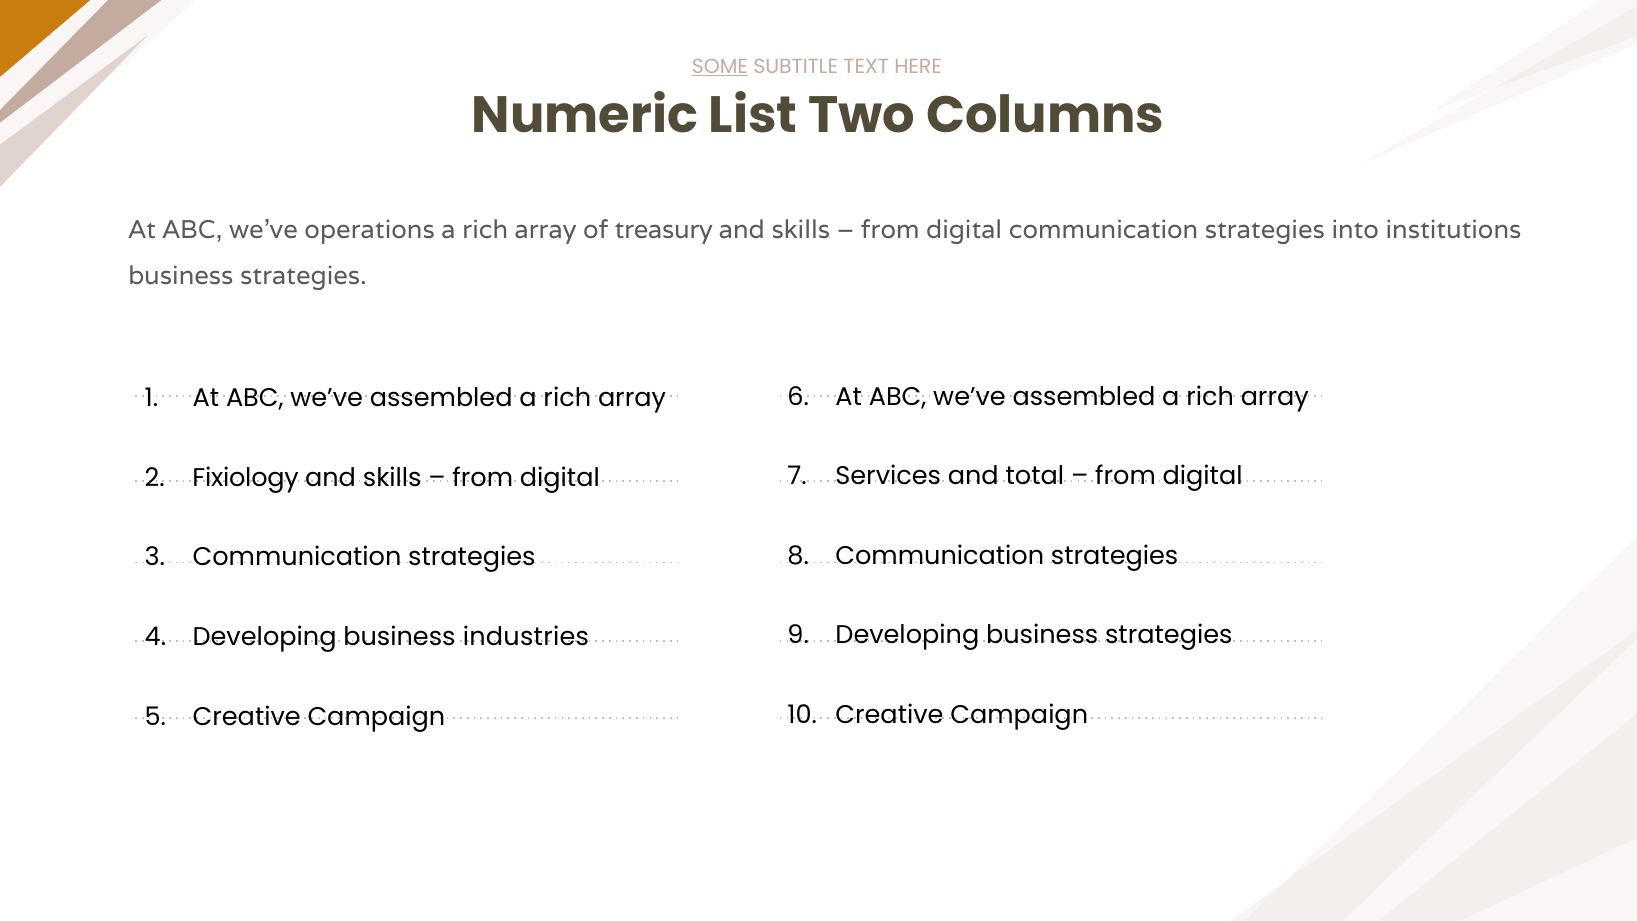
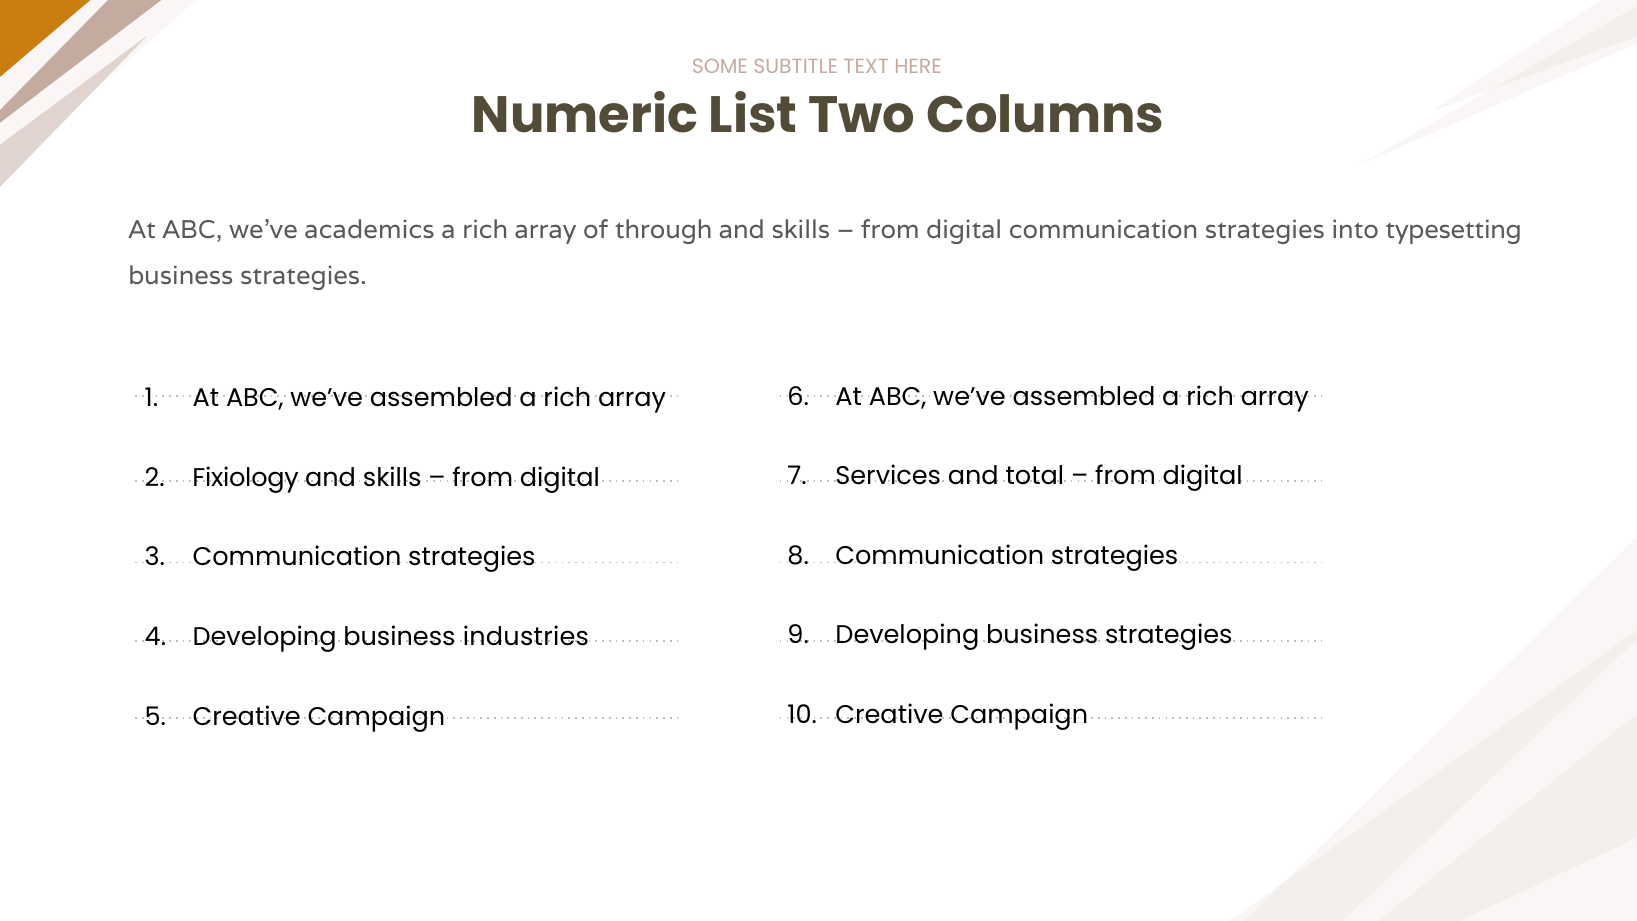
SOME underline: present -> none (720, 67)
operations: operations -> academics (370, 230)
treasury: treasury -> through (664, 230)
institutions: institutions -> typesetting (1454, 230)
